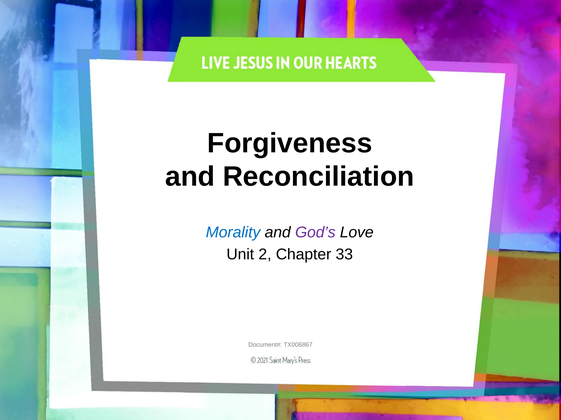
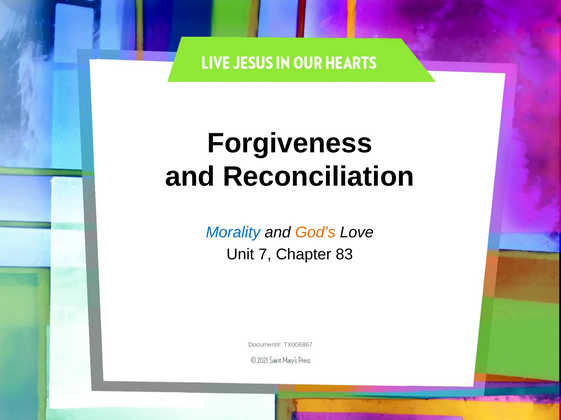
God’s colour: purple -> orange (315, 233)
2: 2 -> 7 (265, 255)
33: 33 -> 83 (344, 255)
